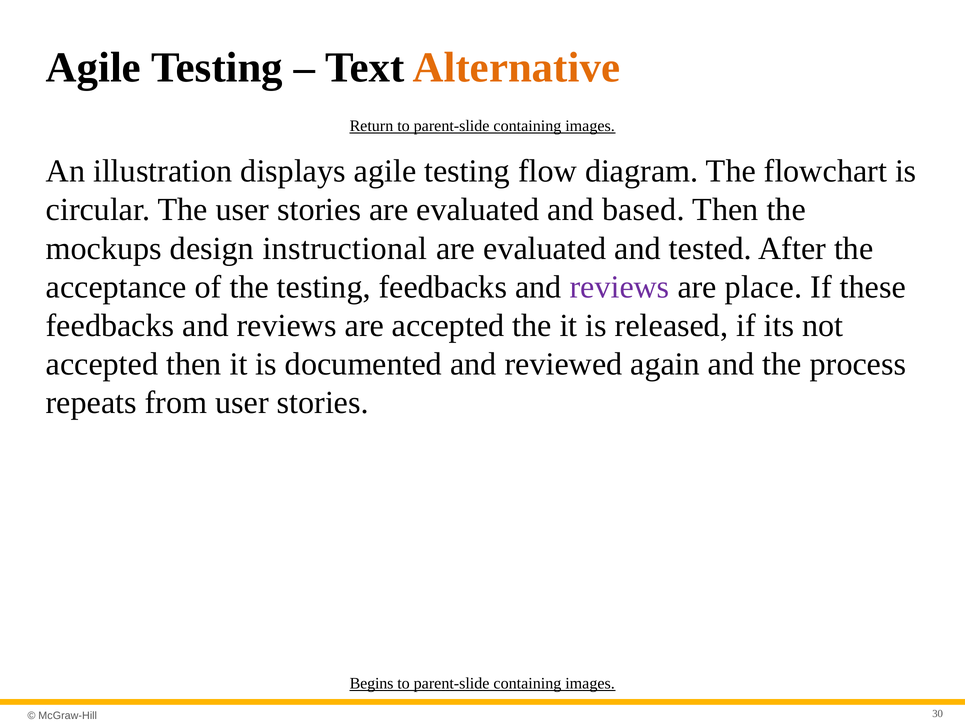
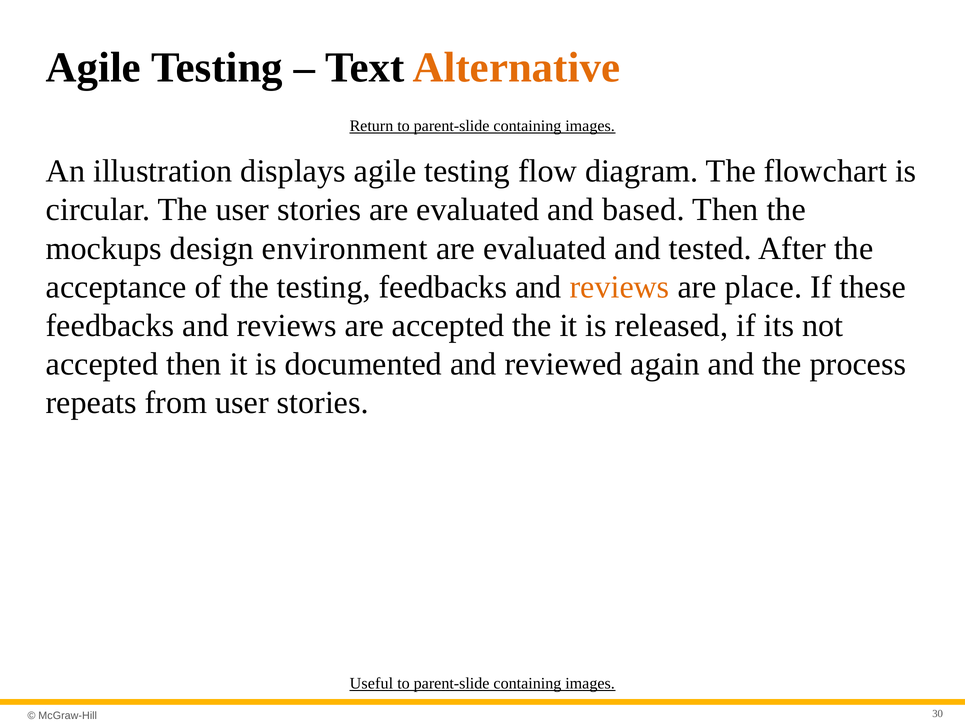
instructional: instructional -> environment (345, 248)
reviews colour: purple -> orange (620, 287)
Begins: Begins -> Useful (371, 683)
